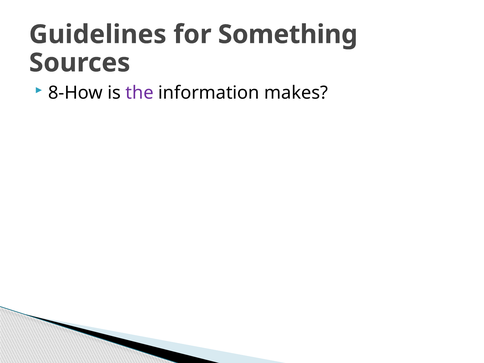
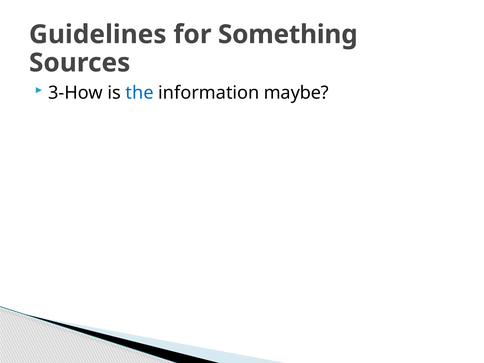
8-How: 8-How -> 3-How (76, 93)
the colour: purple -> blue (140, 93)
makes: makes -> maybe (296, 93)
